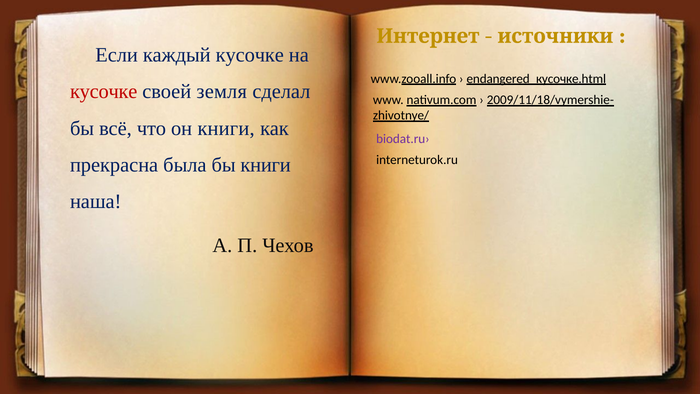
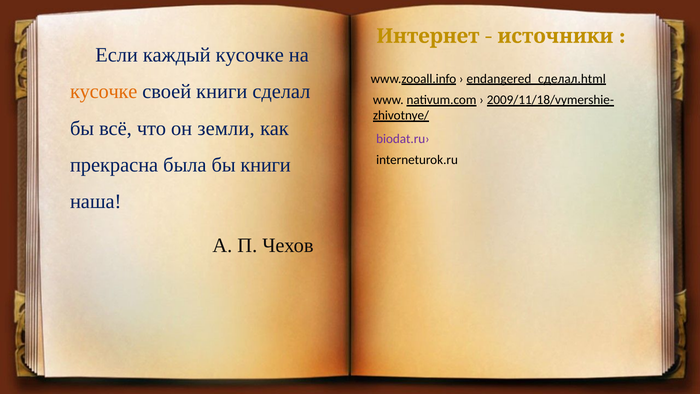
endangered_кусочке.html: endangered_кусочке.html -> endangered_сделал.html (536, 79)
кусочке colour: red -> orange (104, 92)
своей земля: земля -> книги (222, 92)
он книги: книги -> земли (226, 128)
